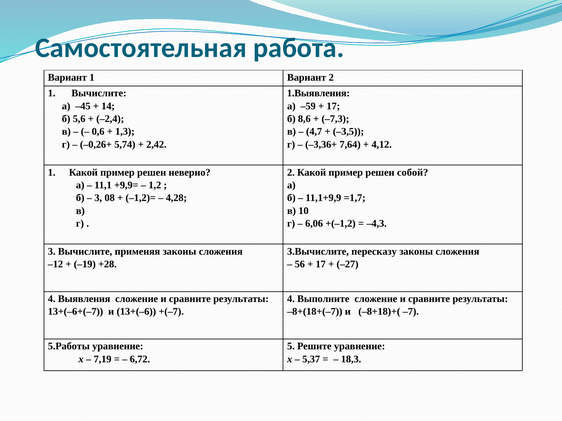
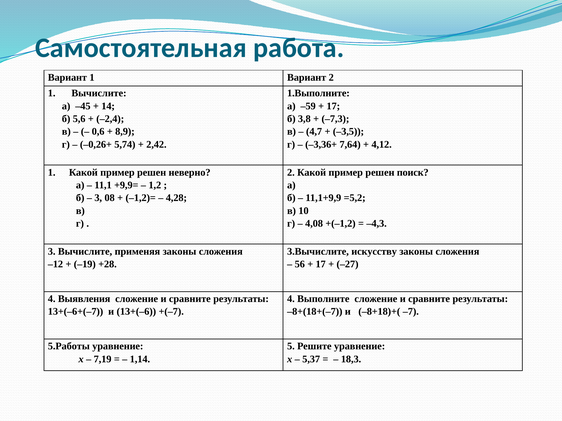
1.Выявления: 1.Выявления -> 1.Выполните (318, 93)
8,6: 8,6 -> 3,8 (304, 119)
1,3: 1,3 -> 8,9 (125, 132)
собой: собой -> поиск (413, 173)
=1,7: =1,7 -> =5,2 (355, 198)
6,06: 6,06 -> 4,08 (314, 224)
пересказу: пересказу -> искусству (374, 252)
6,72: 6,72 -> 1,14 (140, 360)
